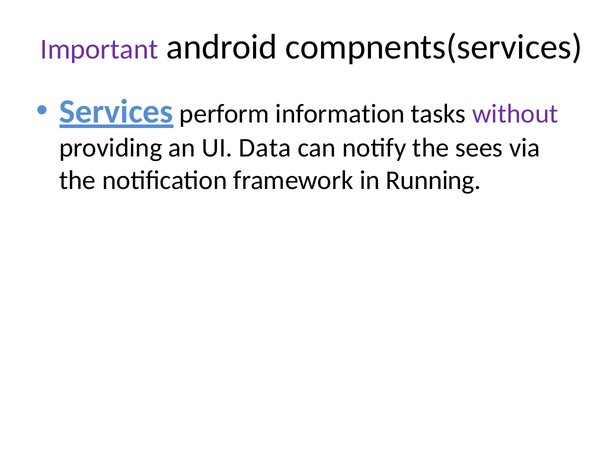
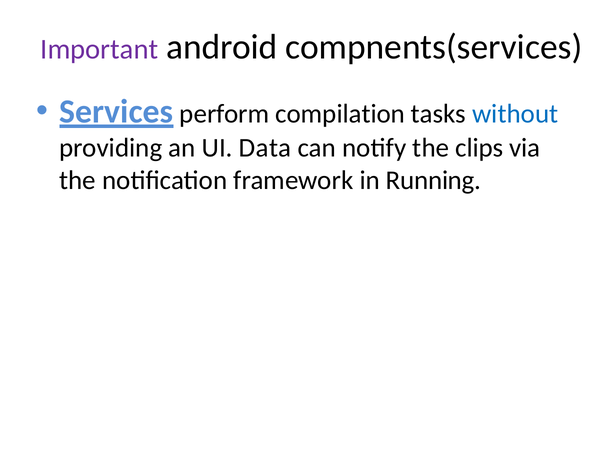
information: information -> compilation (340, 114)
without colour: purple -> blue (515, 114)
sees: sees -> clips (479, 148)
